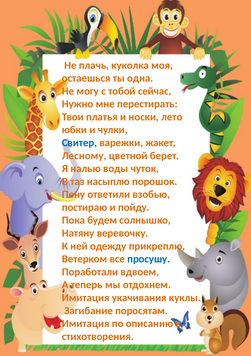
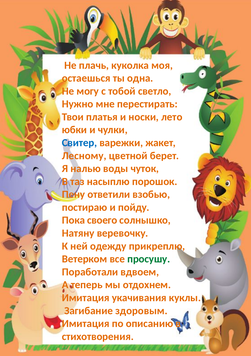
сейчас: сейчас -> светло (155, 91)
будем: будем -> своего (102, 220)
просушу colour: blue -> green (149, 259)
поросятам: поросятам -> здоровым (141, 311)
